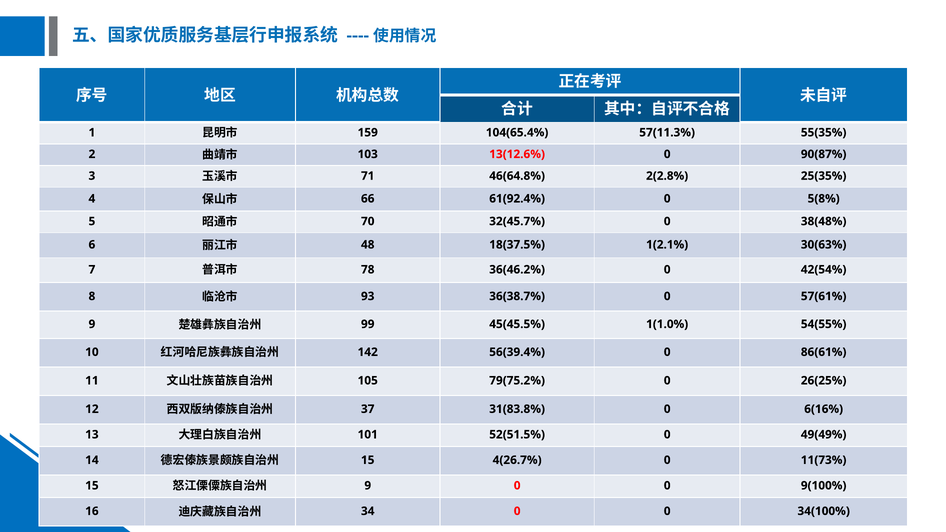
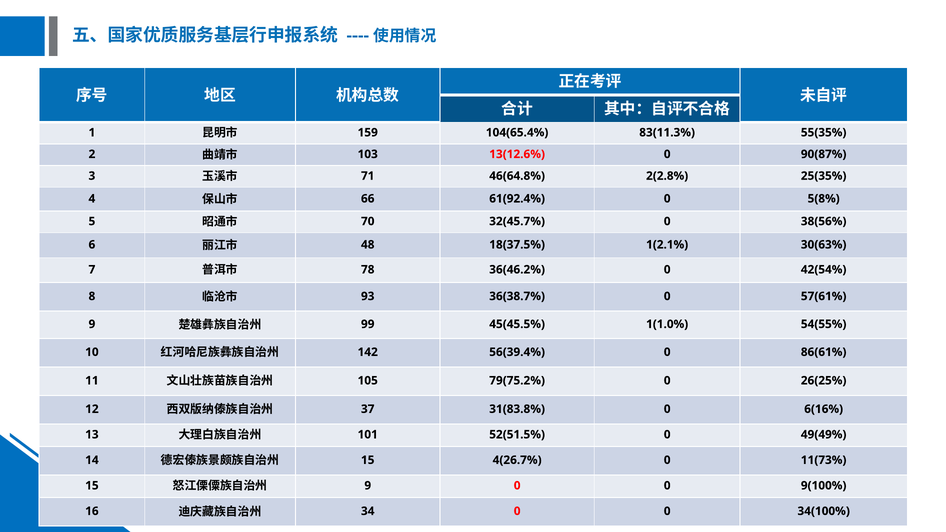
57(11.3%: 57(11.3% -> 83(11.3% (667, 133)
38(48%: 38(48% -> 38(56% (824, 221)
